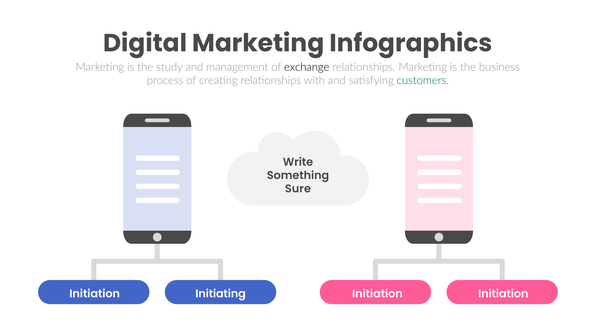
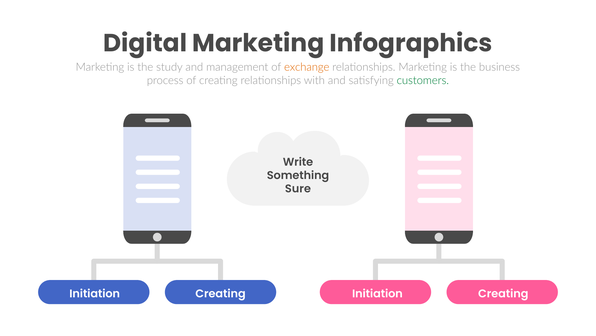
exchange colour: black -> orange (307, 67)
Initiating: Initiating -> Creating (221, 293)
Initiation: Initiation -> Creating (503, 293)
